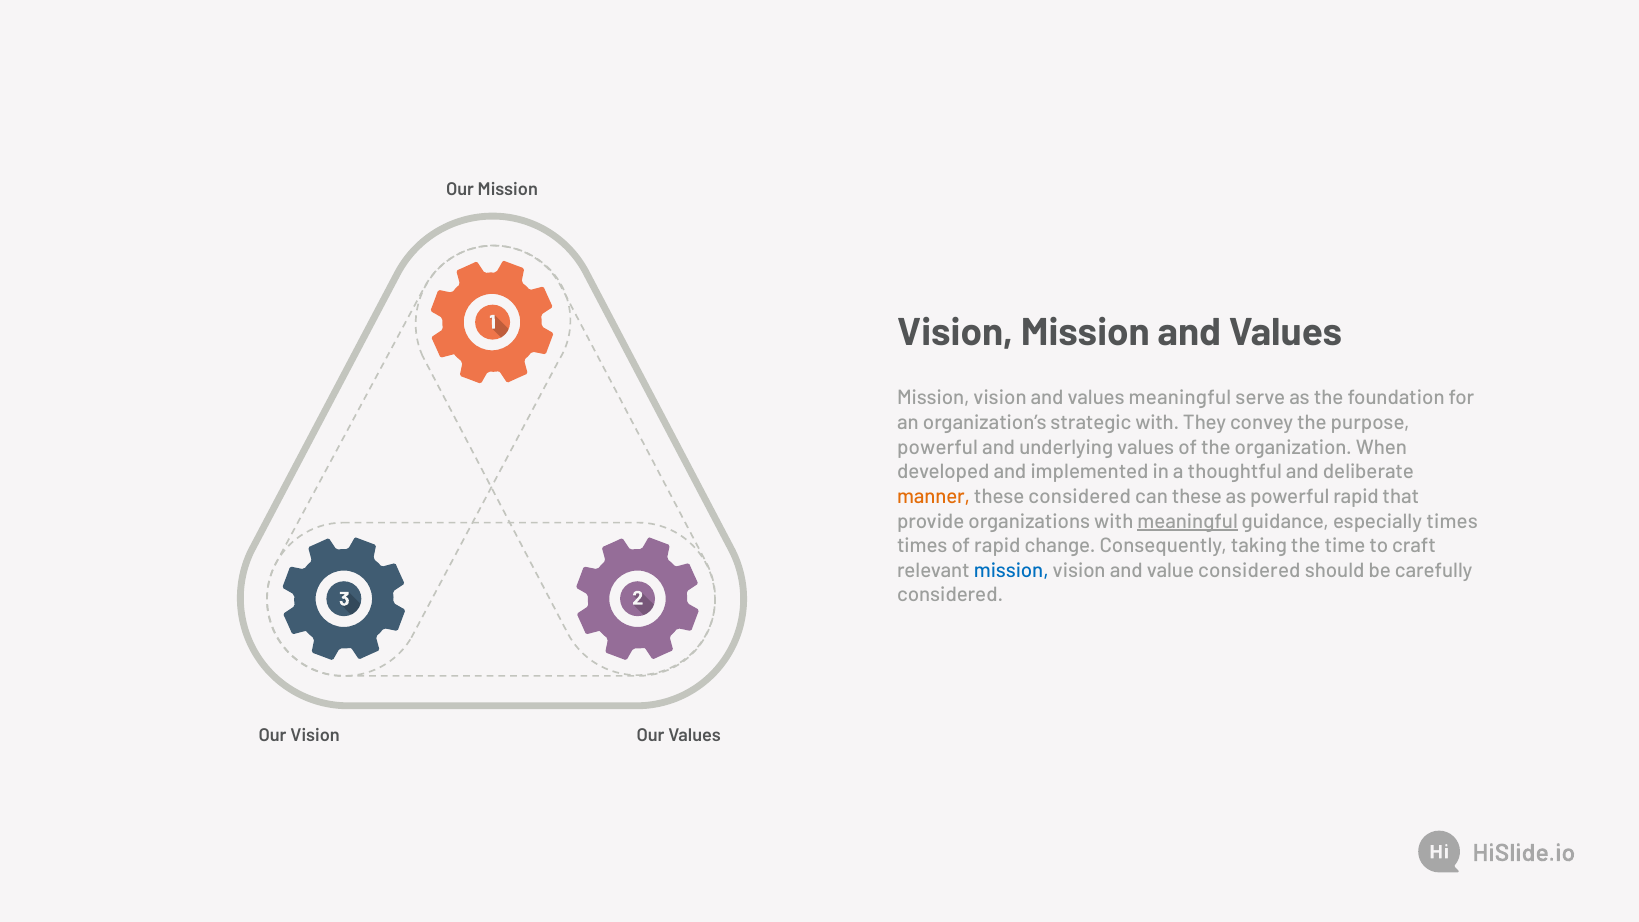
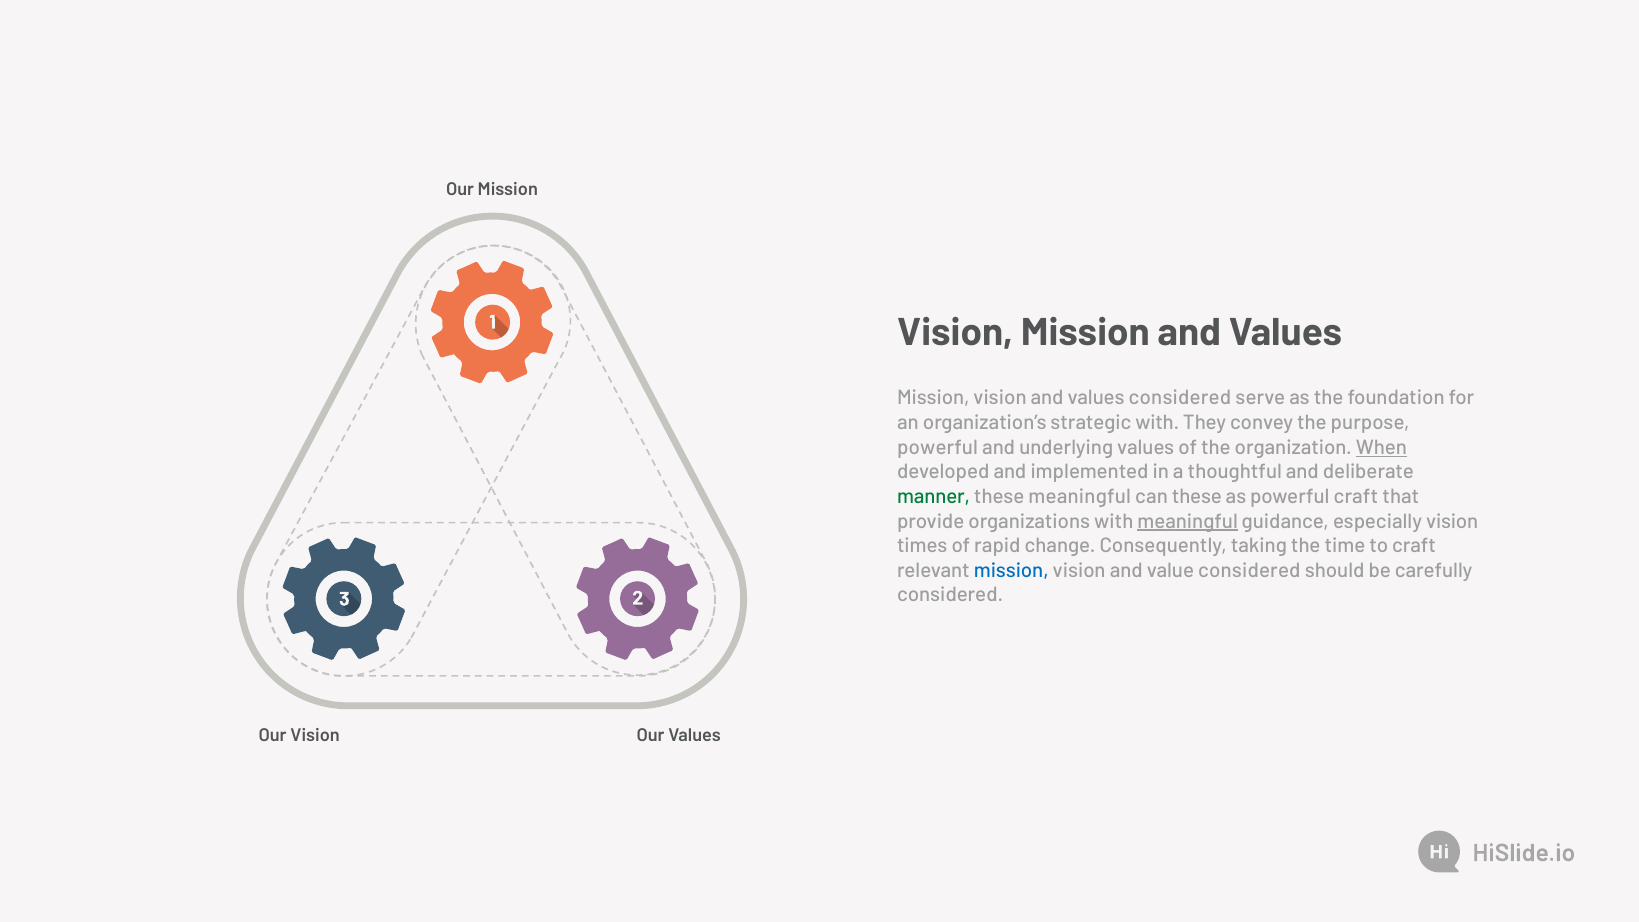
values meaningful: meaningful -> considered (1180, 398)
When underline: none -> present (1381, 447)
manner colour: orange -> green (934, 497)
these considered: considered -> meaningful (1080, 497)
powerful rapid: rapid -> craft (1356, 497)
especially times: times -> vision (1452, 521)
